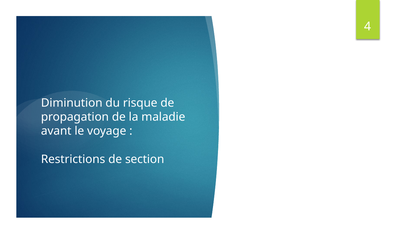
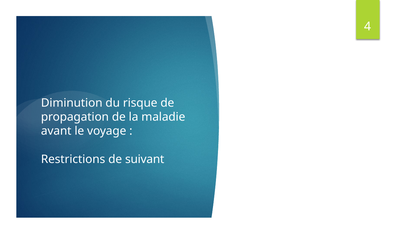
section: section -> suivant (145, 159)
